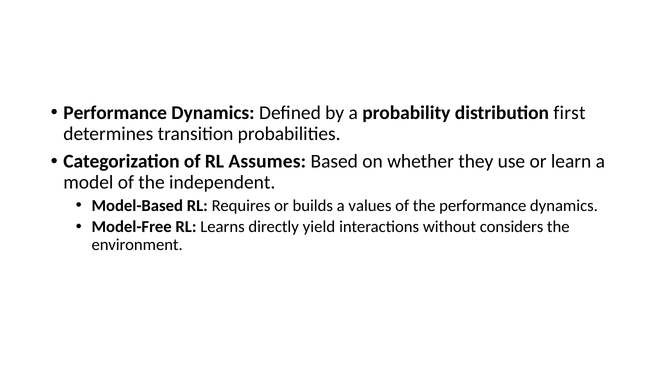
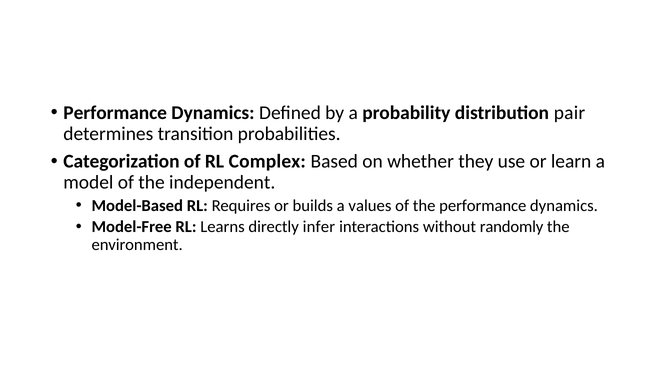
first: first -> pair (570, 113)
Assumes: Assumes -> Complex (267, 162)
yield: yield -> infer (319, 227)
considers: considers -> randomly (512, 227)
